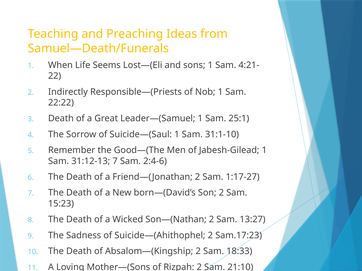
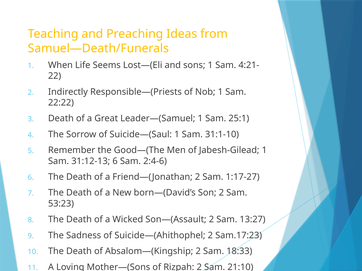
31:12-13 7: 7 -> 6 (115, 161)
15:23: 15:23 -> 53:23 (61, 204)
Son—(Nathan: Son—(Nathan -> Son—(Assault (176, 220)
